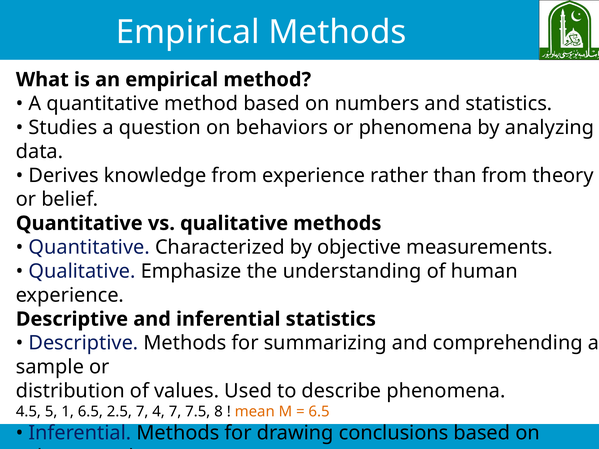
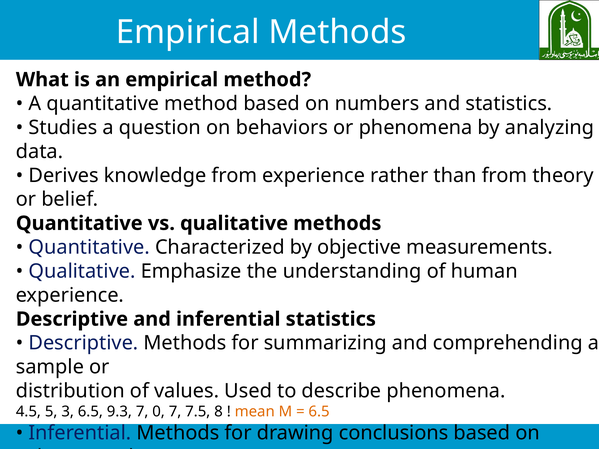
1: 1 -> 3 (68, 412)
2.5: 2.5 -> 9.3 (119, 412)
4: 4 -> 0 (159, 412)
